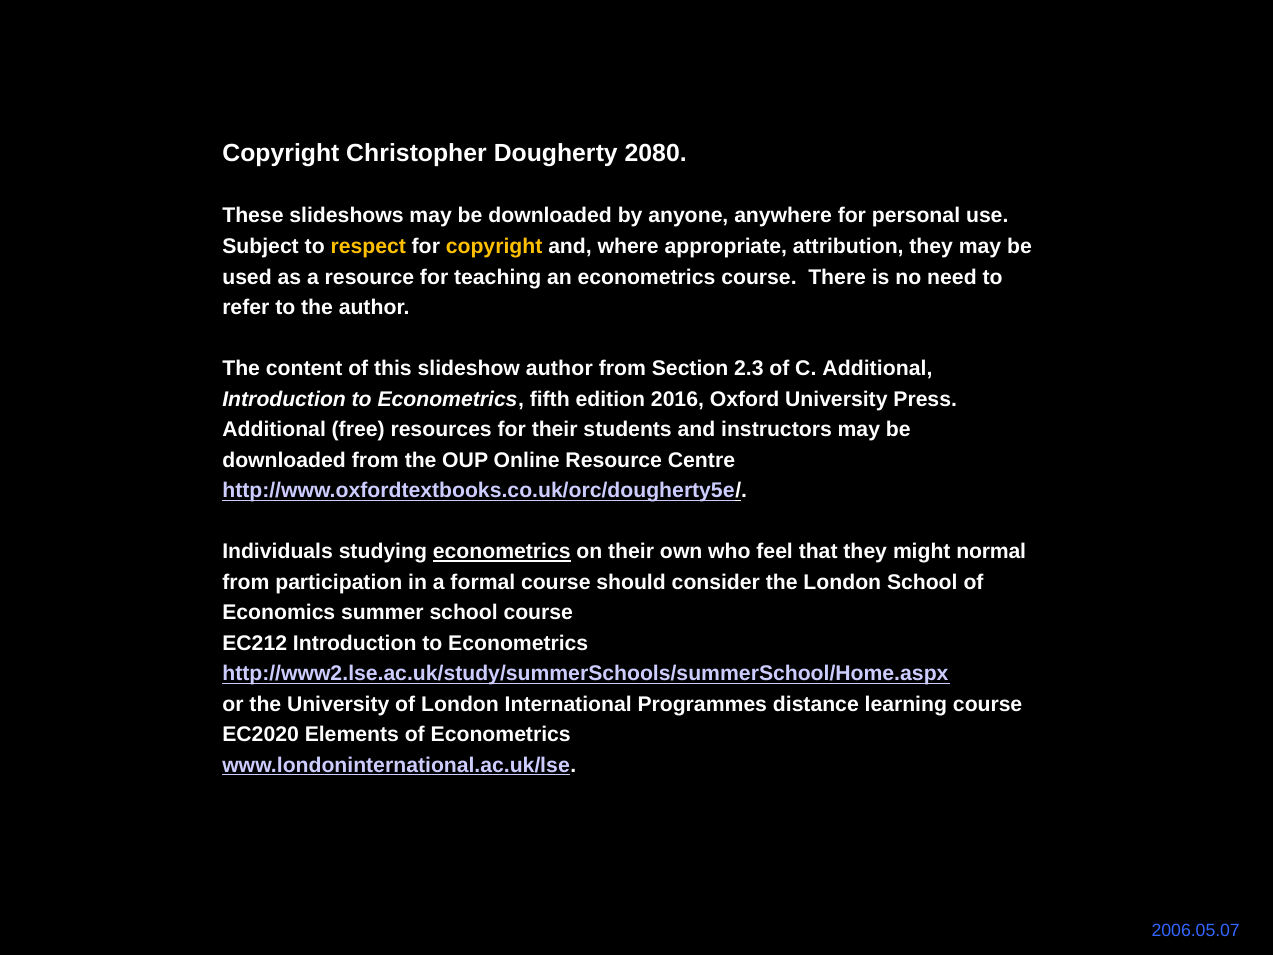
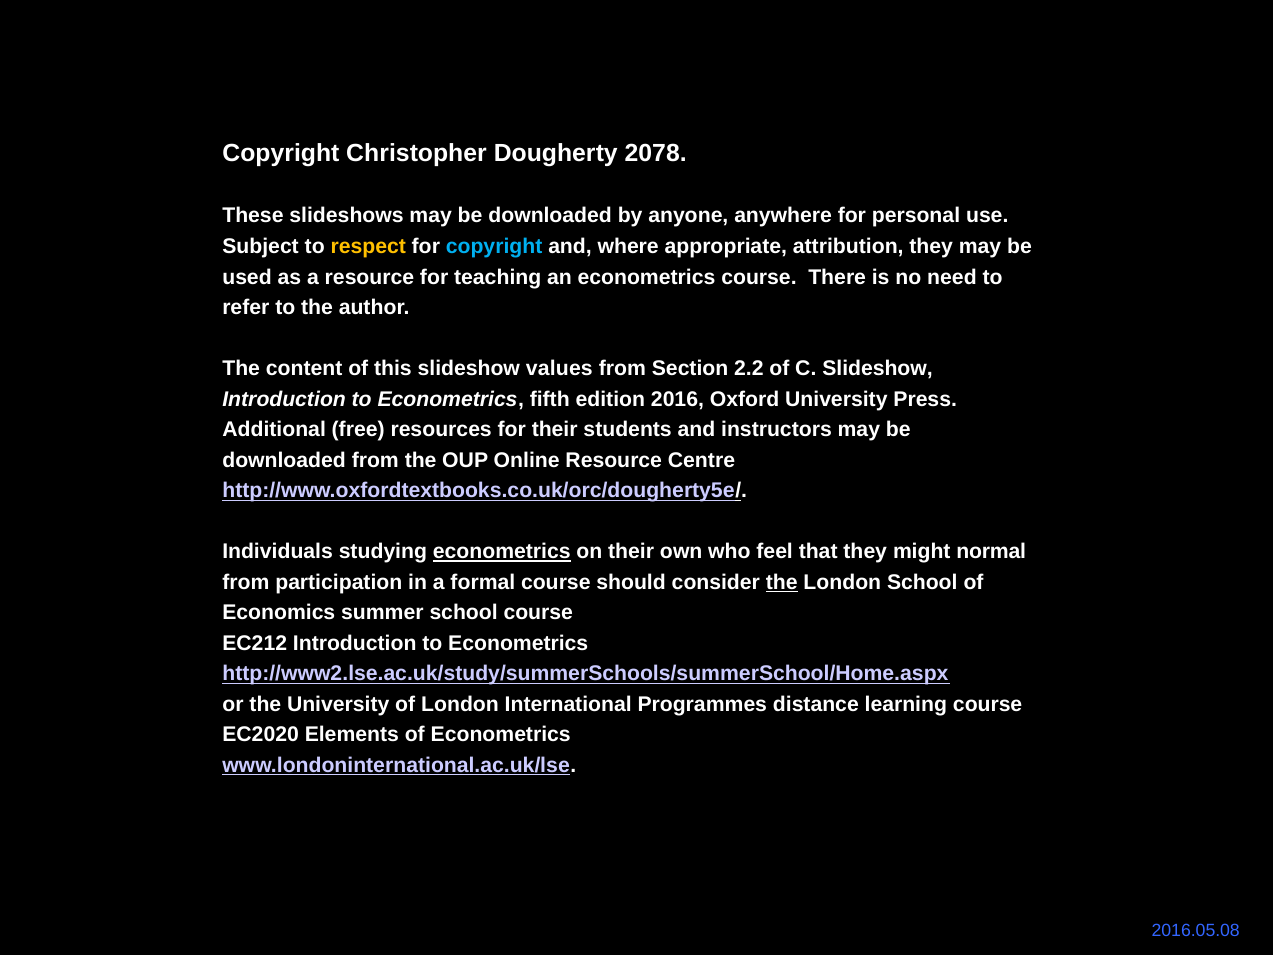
2080: 2080 -> 2078 (656, 153)
copyright colour: yellow -> light blue (494, 246)
slideshow author: author -> values (559, 369)
2.3: 2.3 -> 2.2 (749, 369)
C Additional: Additional -> Slideshow (878, 369)
the underline: none -> present (782, 582)
2006.05.07: 2006.05.07 -> 2016.05.08 (1196, 930)
